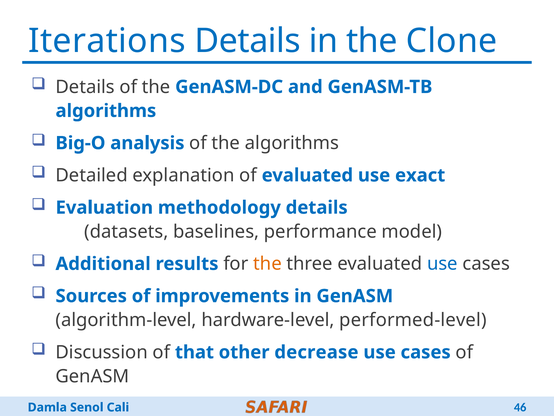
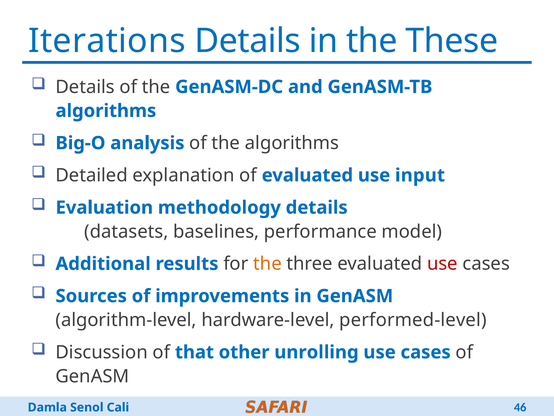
Clone: Clone -> These (452, 41)
exact: exact -> input (420, 175)
use colour: blue -> red (442, 264)
decrease: decrease -> unrolling (316, 352)
